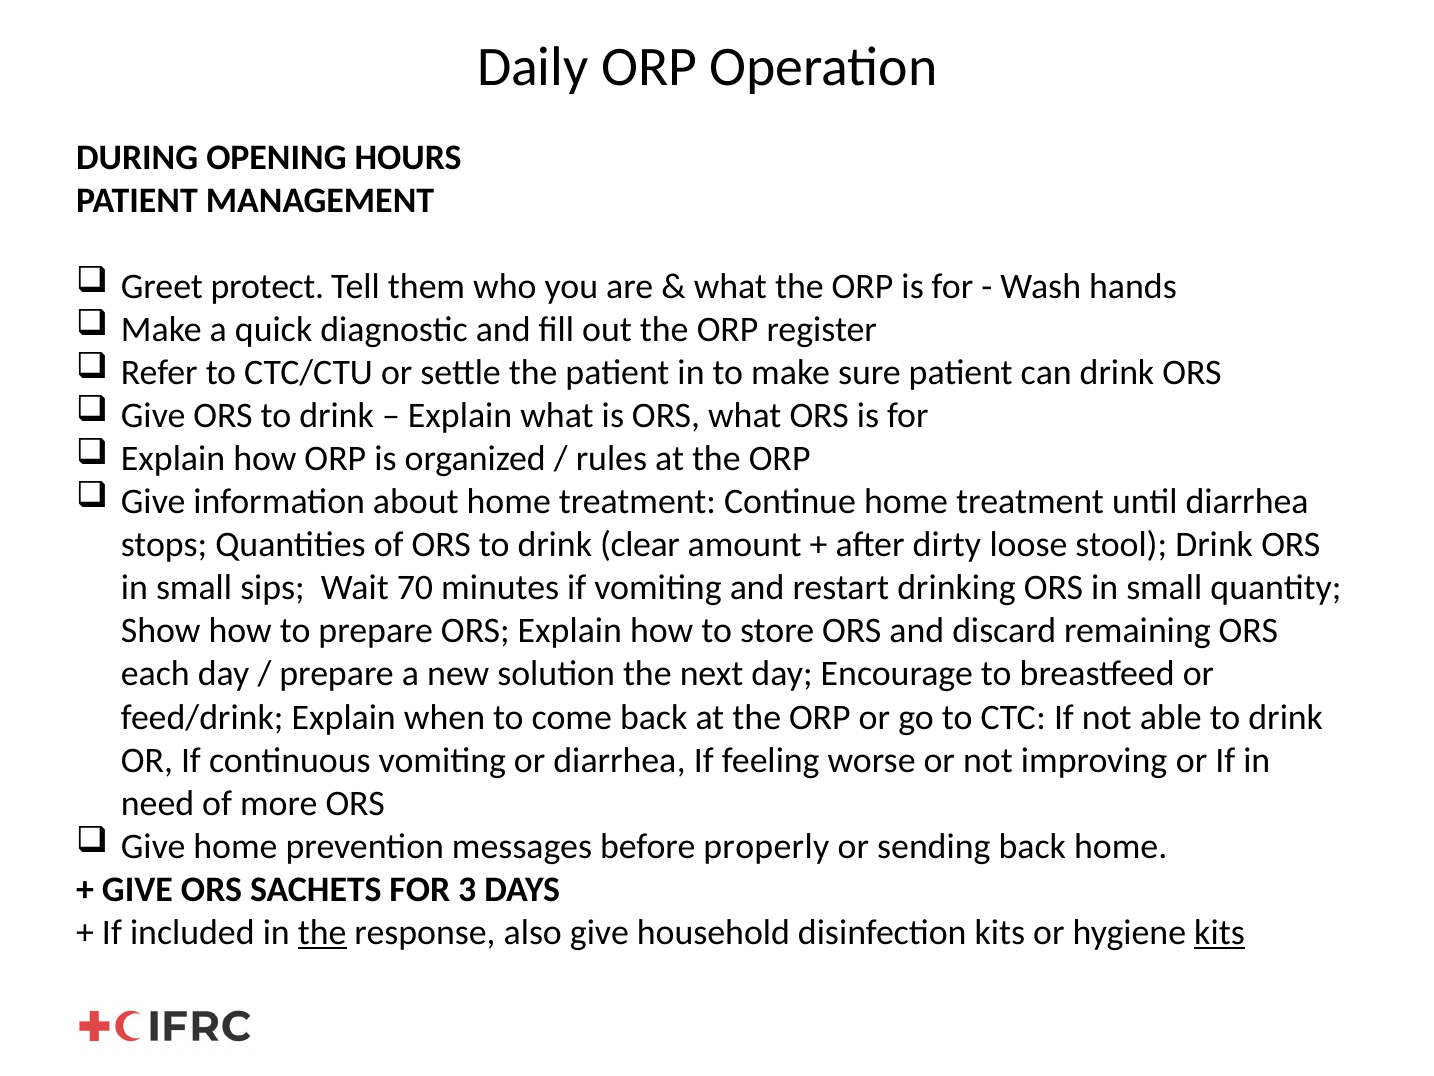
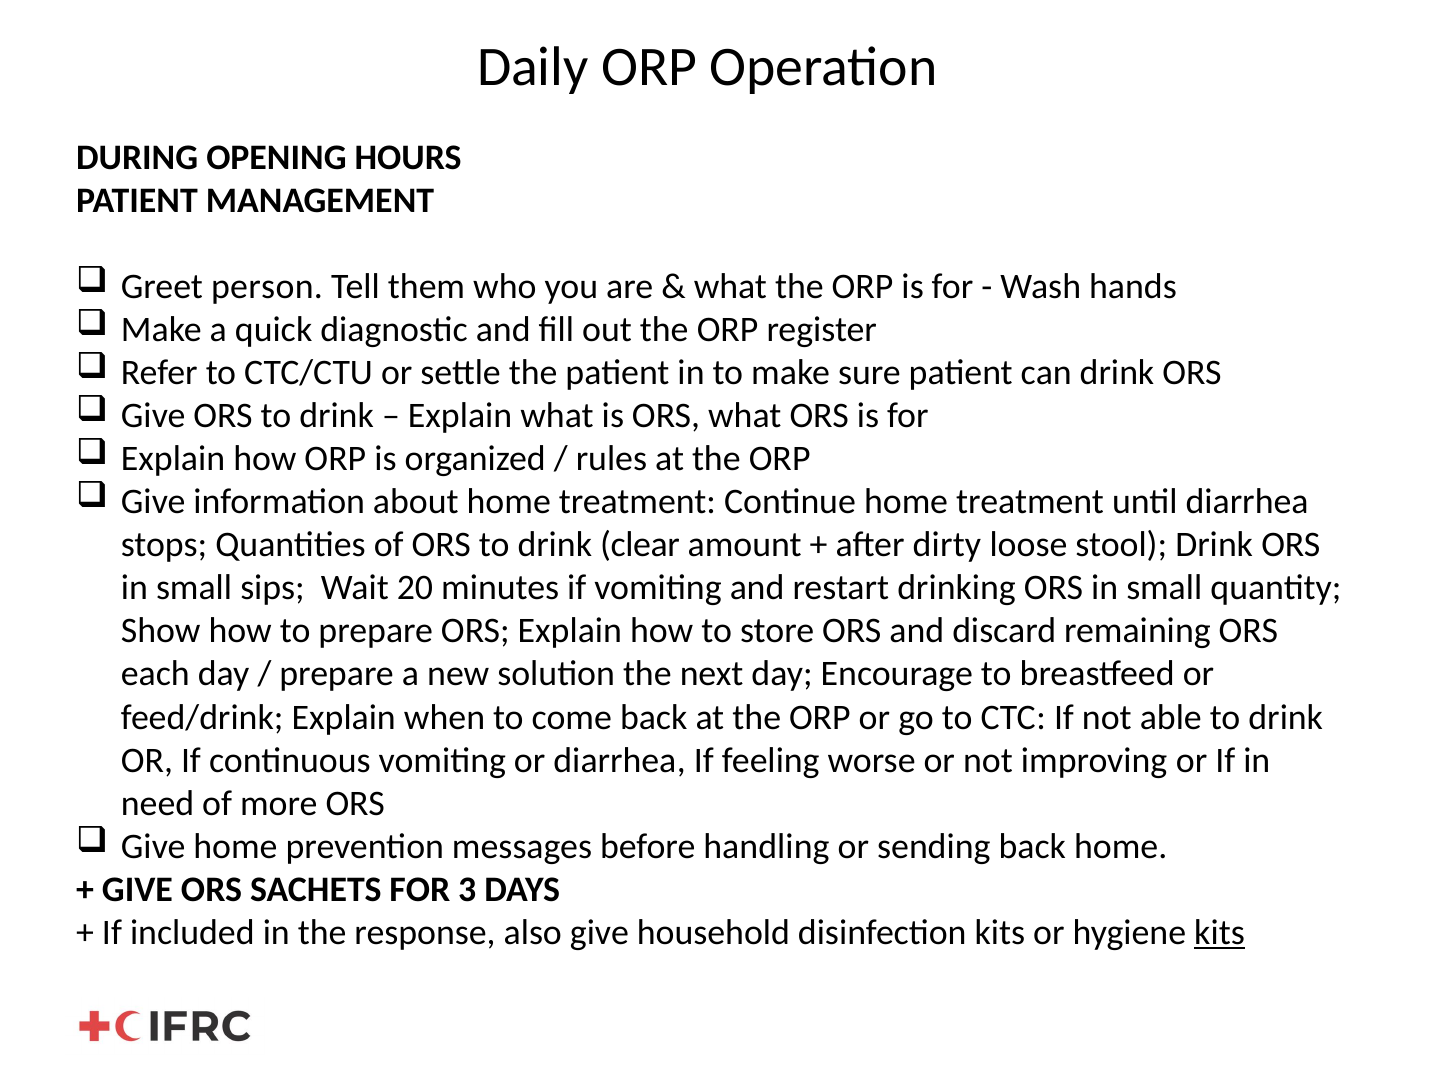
protect: protect -> person (267, 287)
70: 70 -> 20 (415, 588)
properly: properly -> handling (766, 846)
the underline: present -> none (322, 932)
